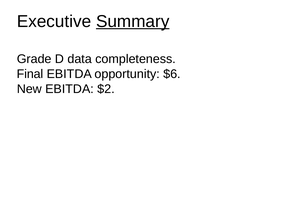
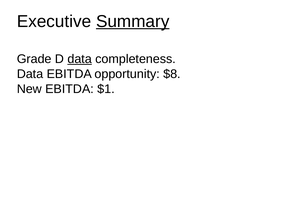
data underline: none -> present (80, 59)
Final: Final -> Data (30, 74)
$6: $6 -> $8 (172, 74)
$2: $2 -> $1 (106, 89)
